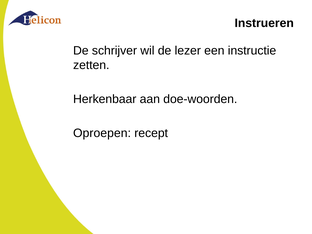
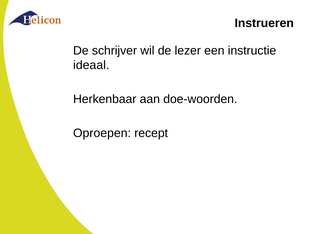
zetten: zetten -> ideaal (91, 65)
